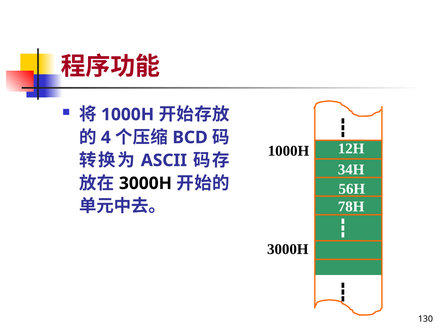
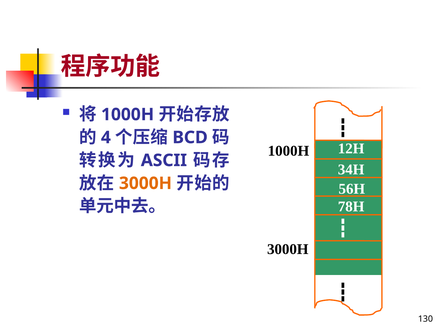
3000H colour: black -> orange (145, 183)
